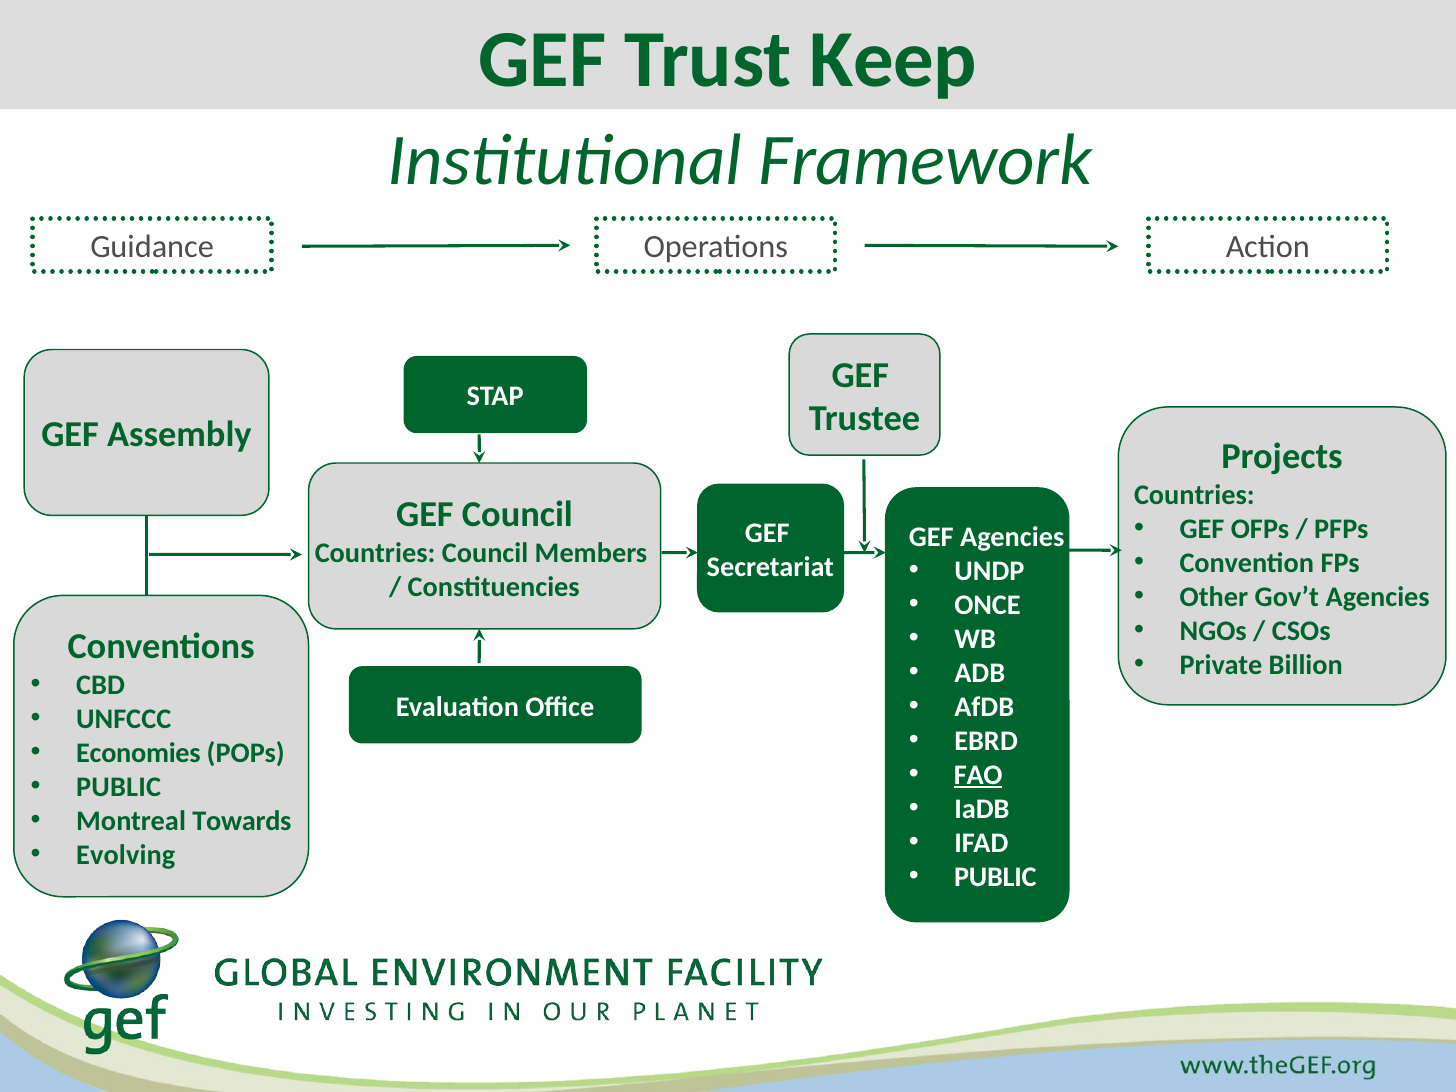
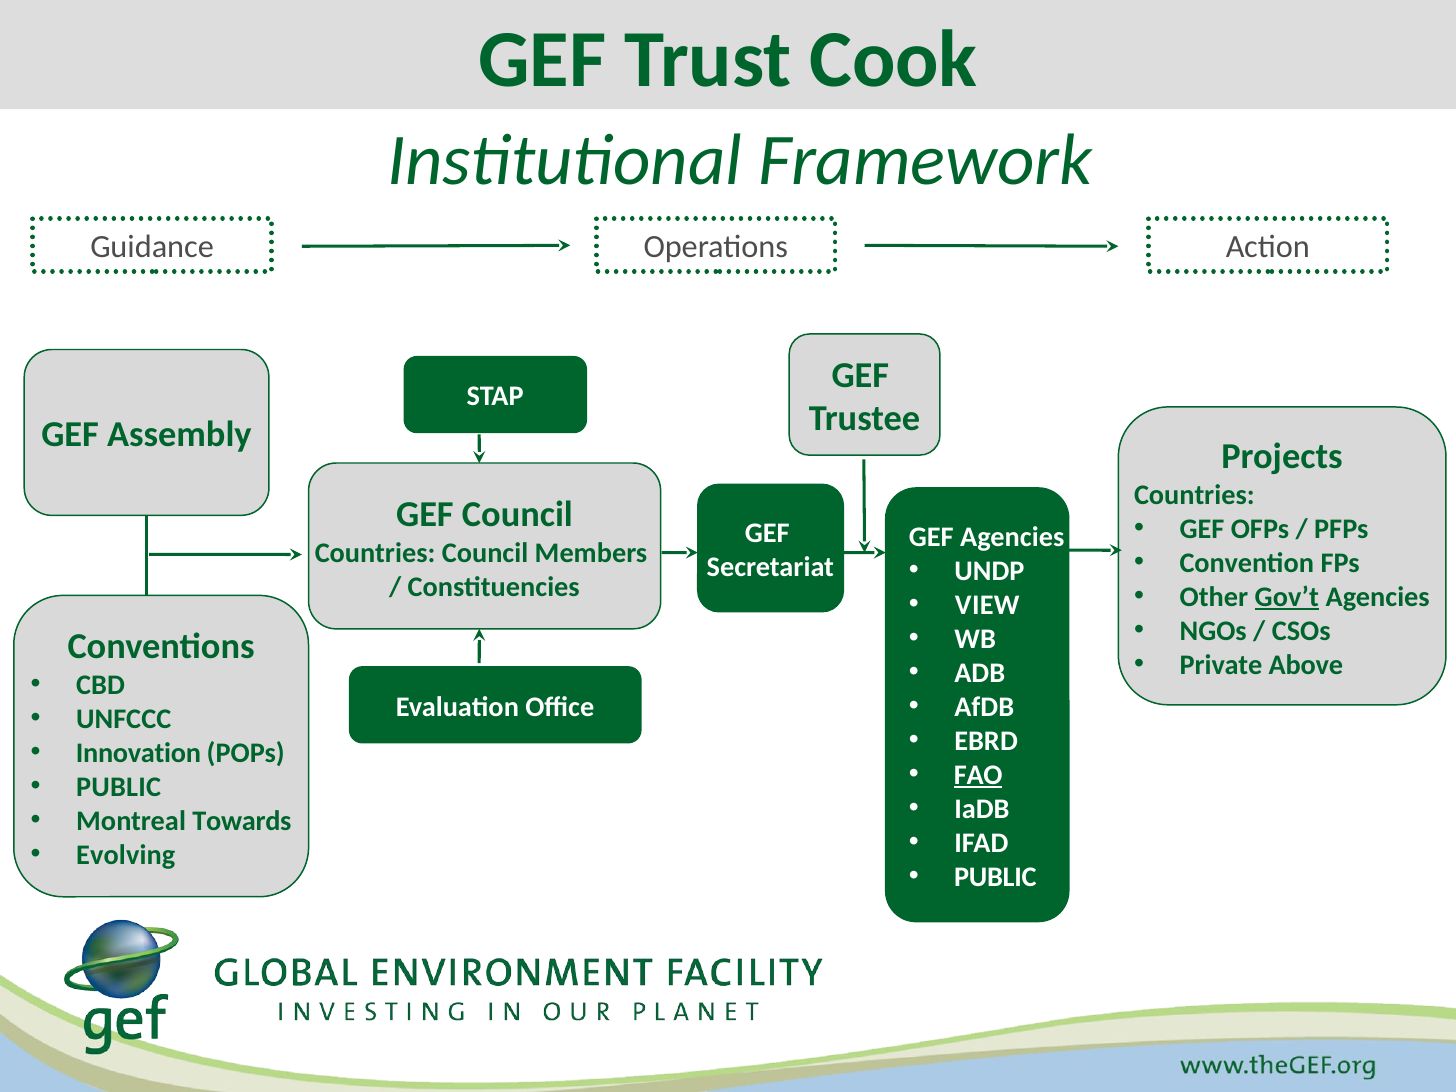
Keep: Keep -> Cook (894, 60)
Gov’t underline: none -> present (1287, 597)
ONCE: ONCE -> VIEW (987, 605)
Billion: Billion -> Above (1306, 665)
Economies: Economies -> Innovation (138, 753)
